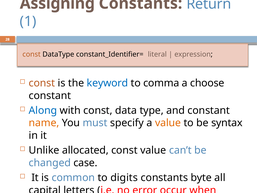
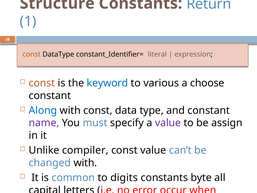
Assigning: Assigning -> Structure (57, 3)
comma: comma -> various (161, 83)
name colour: orange -> purple (44, 123)
value colour: orange -> purple (168, 123)
syntax: syntax -> assign (227, 123)
allocated: allocated -> compiler (85, 150)
changed case: case -> with (85, 163)
